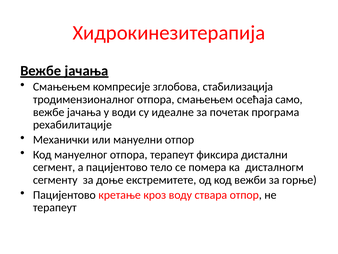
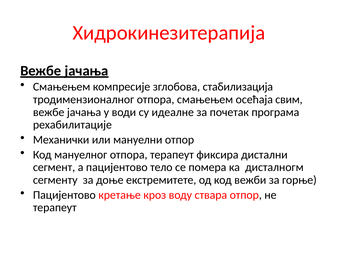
само: само -> свим (289, 99)
